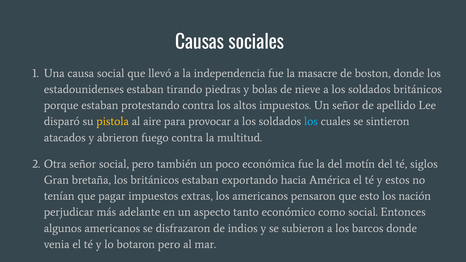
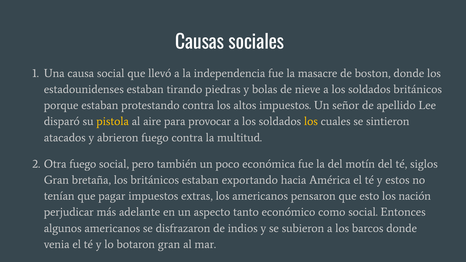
los colour: light blue -> yellow (311, 121)
Otra señor: señor -> fuego (83, 164)
botaron pero: pero -> gran (169, 244)
